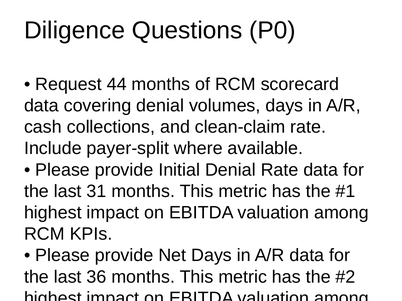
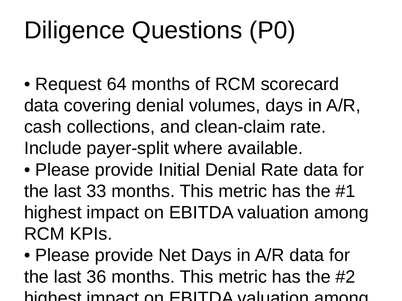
44: 44 -> 64 (117, 84)
31: 31 -> 33 (97, 192)
